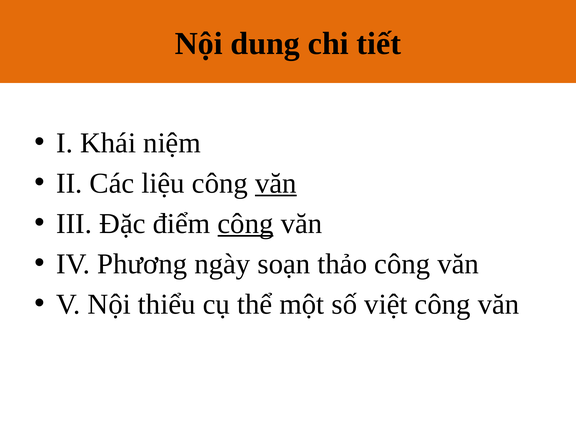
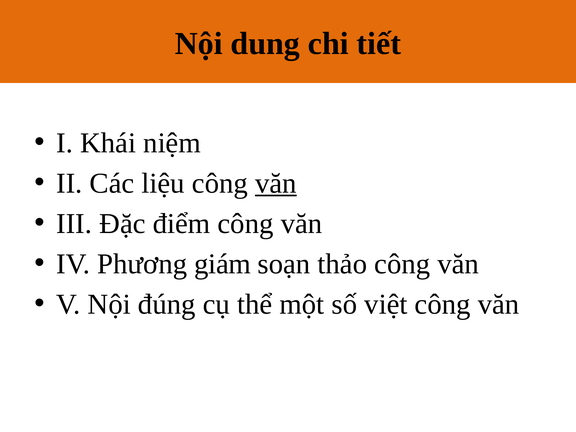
công underline: present -> none (245, 224)
ngày: ngày -> giám (223, 264)
thiểu: thiểu -> đúng (167, 304)
